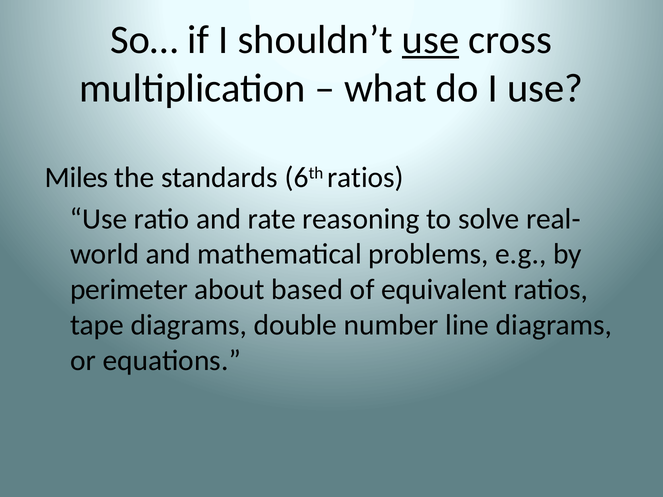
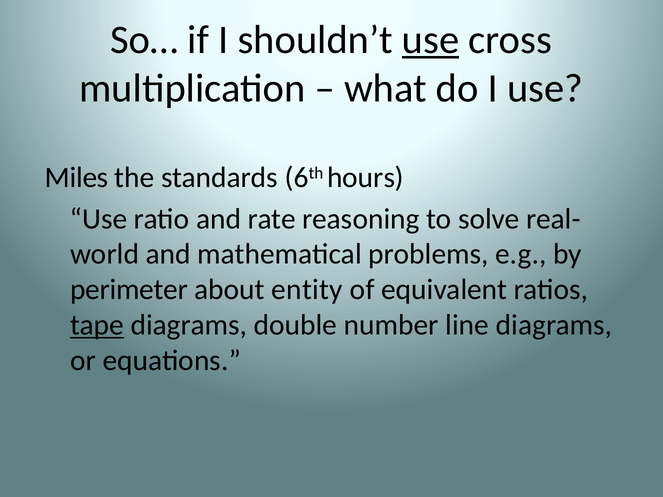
6th ratios: ratios -> hours (365, 178)
based: based -> entity (307, 290)
tape underline: none -> present (97, 325)
